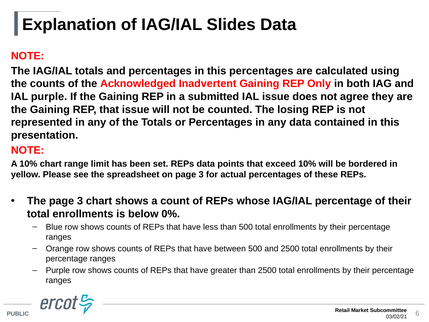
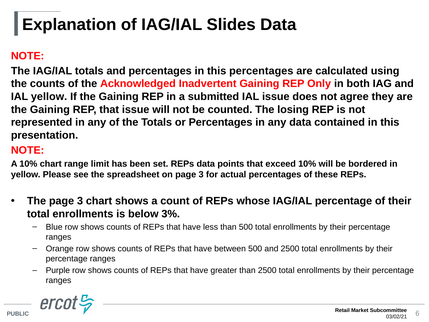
IAL purple: purple -> yellow (49, 97)
0%: 0% -> 3% (171, 214)
